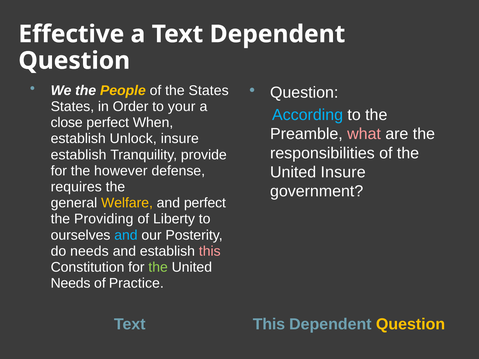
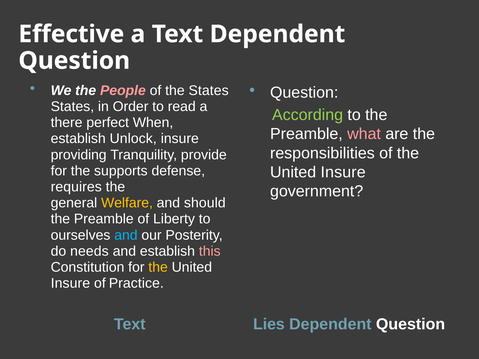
People colour: yellow -> pink (123, 91)
your: your -> read (182, 107)
According colour: light blue -> light green (308, 115)
close: close -> there (67, 123)
establish: establish -> providing (79, 155)
however: however -> supports (121, 171)
and perfect: perfect -> should (205, 203)
Providing: Providing -> Preamble (104, 219)
the colour: light green -> yellow (158, 267)
Needs: Needs -> Insure (70, 284)
Text This: This -> Lies (269, 324)
Question colour: yellow -> white (411, 324)
